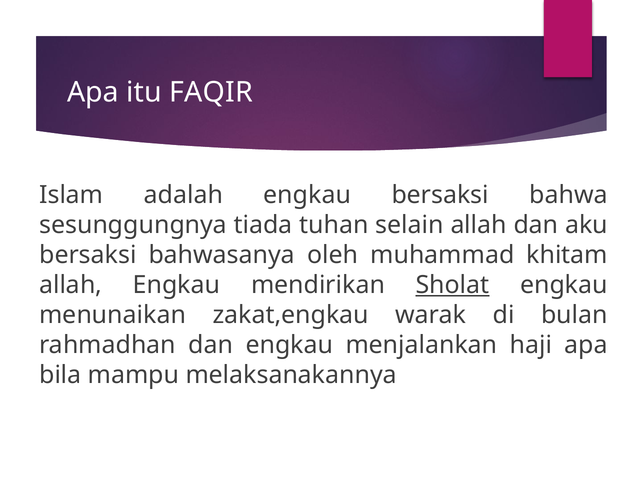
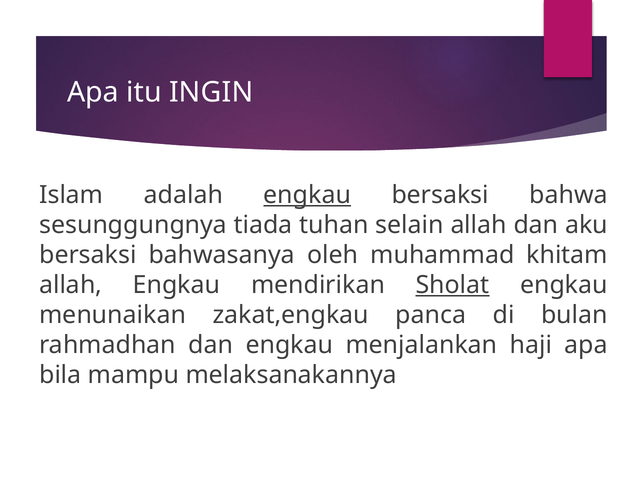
FAQIR: FAQIR -> INGIN (211, 92)
engkau underline: none -> present (307, 195)
warak: warak -> panca (431, 315)
